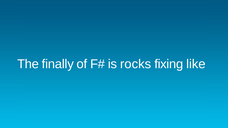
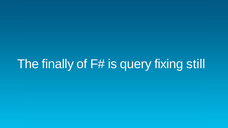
rocks: rocks -> query (136, 64)
like: like -> still (196, 64)
